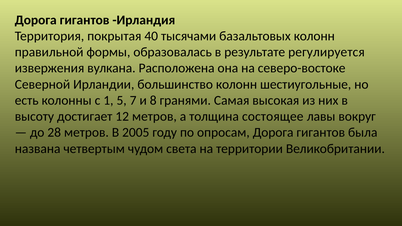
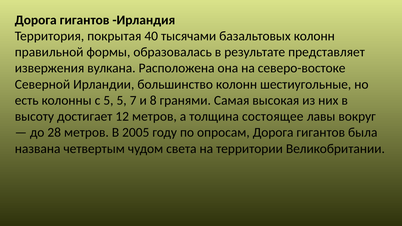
регулируется: регулируется -> представляет (327, 52)
с 1: 1 -> 5 (108, 100)
